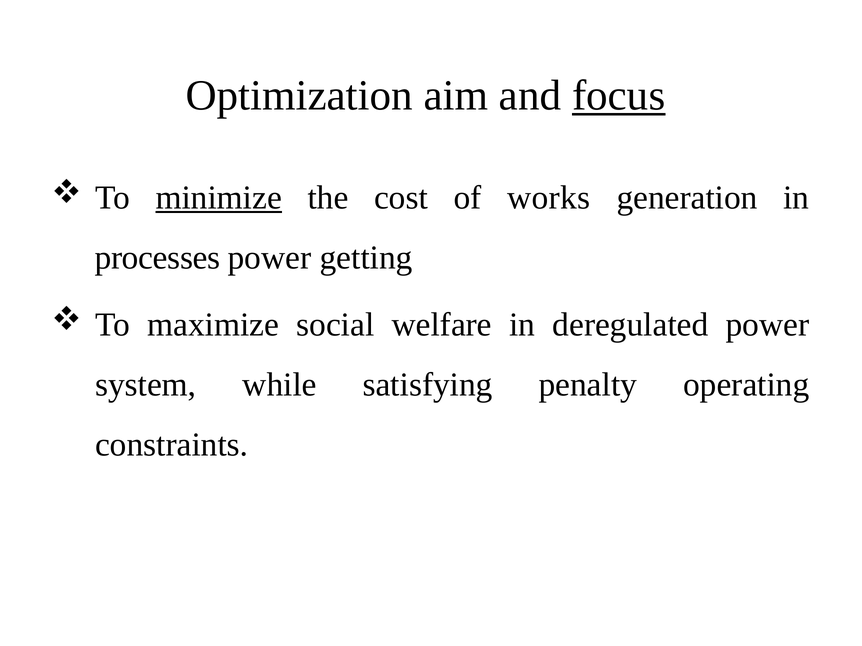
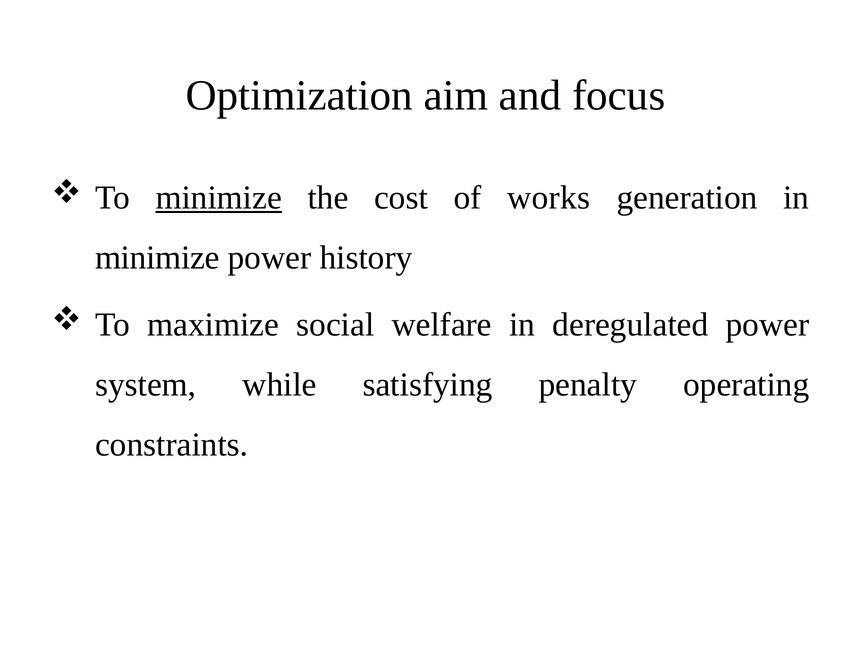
focus underline: present -> none (619, 96)
processes: processes -> minimize (157, 258)
getting: getting -> history (366, 258)
